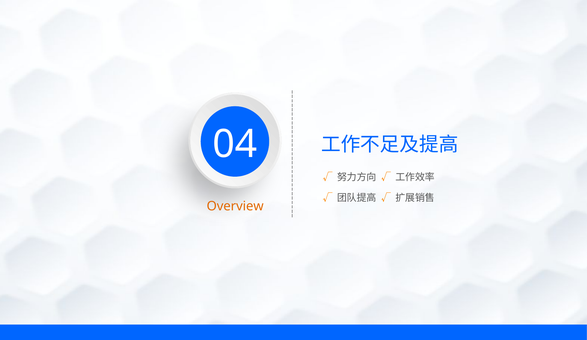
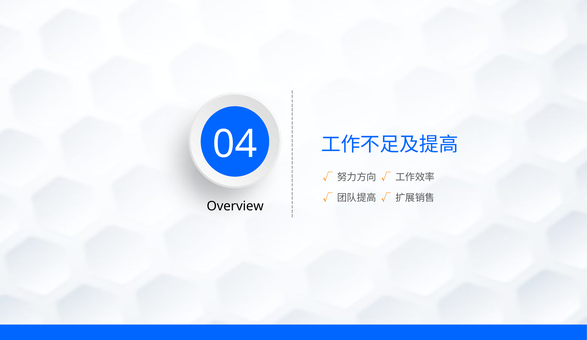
Overview colour: orange -> black (235, 206)
